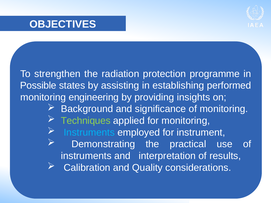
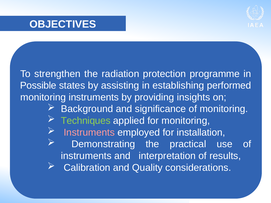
monitoring engineering: engineering -> instruments (94, 97)
Instruments colour: light blue -> pink (89, 133)
instrument: instrument -> installation (201, 133)
